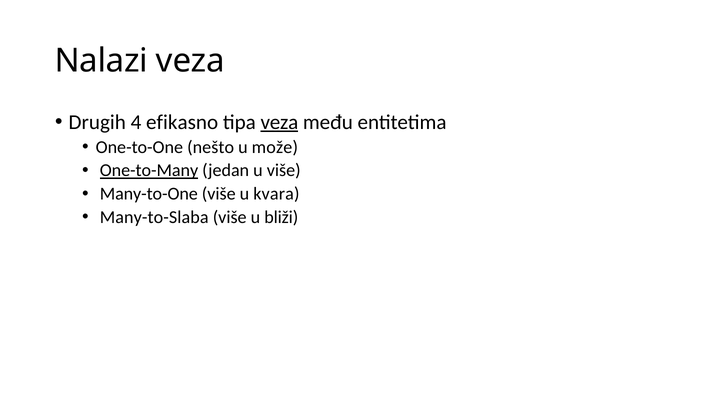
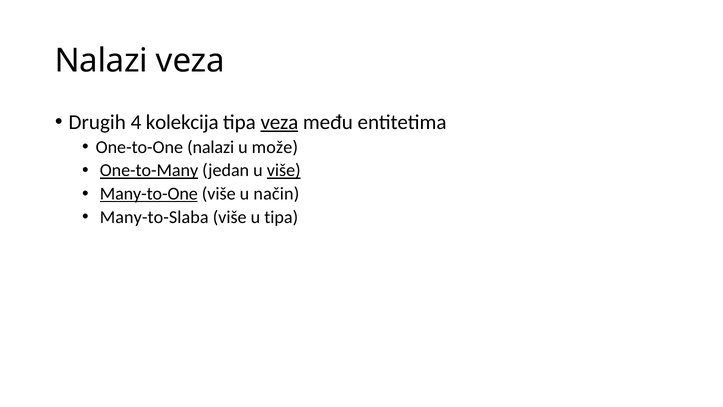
efikasno: efikasno -> kolekcija (182, 122)
One-to-One nešto: nešto -> nalazi (211, 147)
više underline: none -> present (284, 170)
Many-to-One underline: none -> present (149, 194)
kvara: kvara -> način (276, 194)
u bliži: bliži -> tipa (281, 217)
